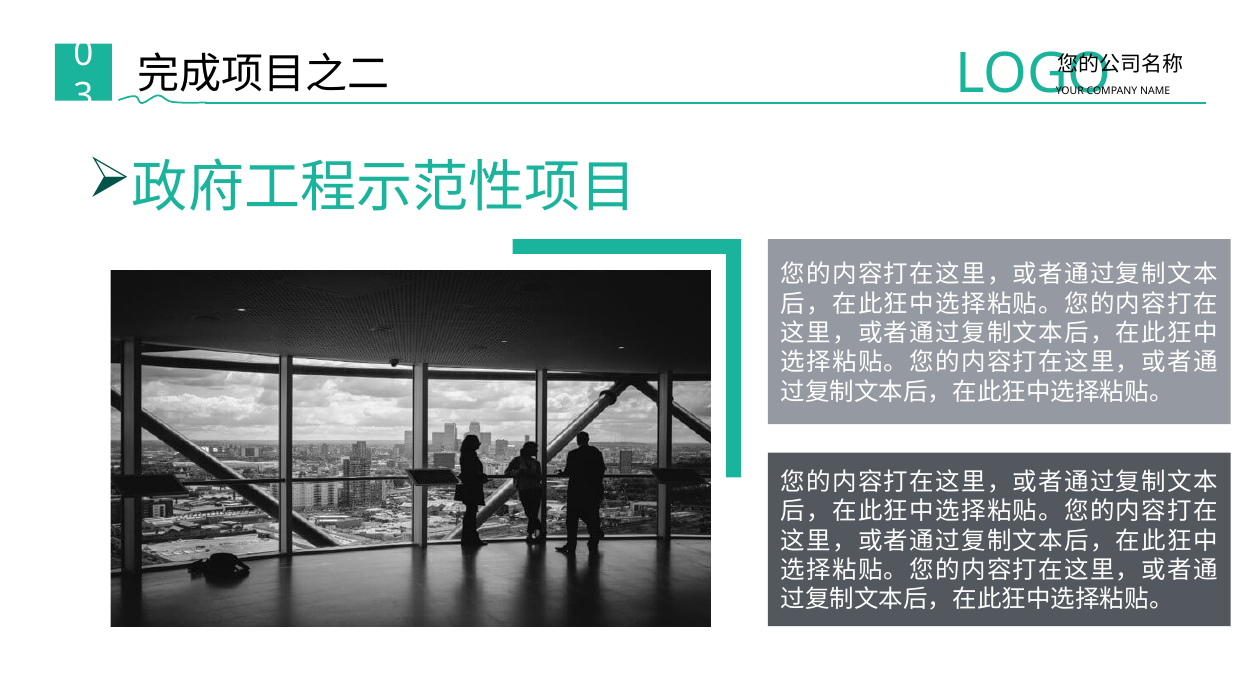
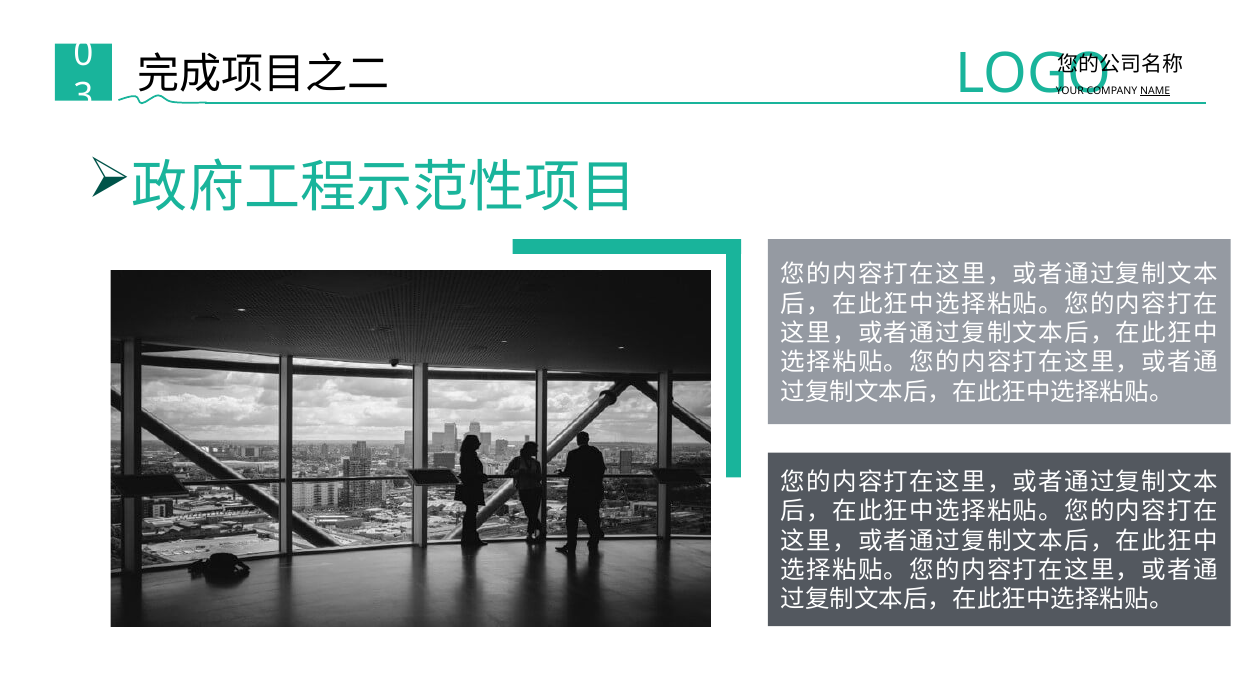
NAME underline: none -> present (1155, 91)
